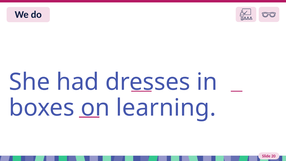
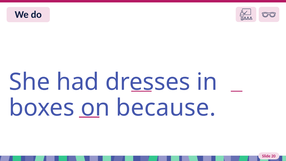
learning: learning -> because (166, 108)
